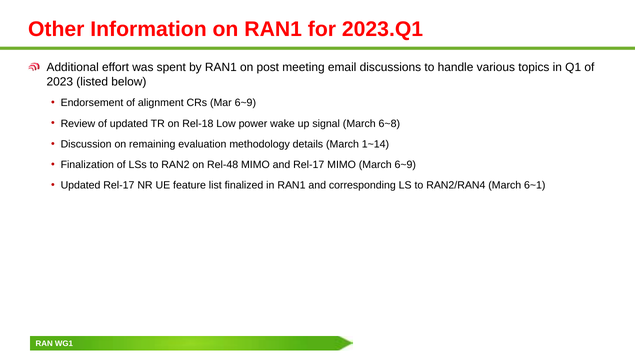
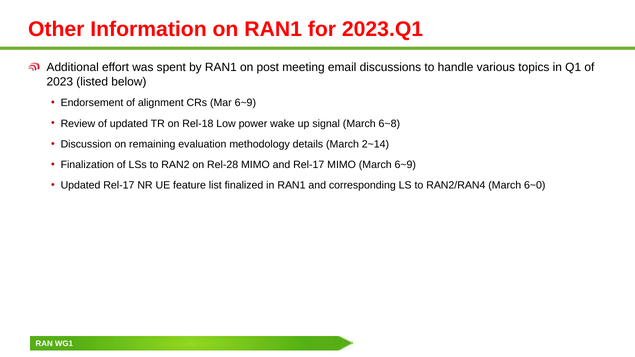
1~14: 1~14 -> 2~14 (375, 144)
Rel-48: Rel-48 -> Rel-28 (223, 165)
6~1: 6~1 -> 6~0 (535, 186)
